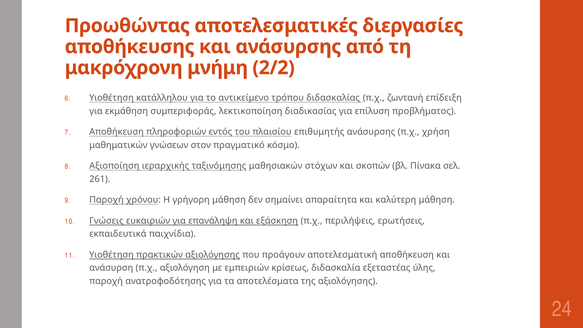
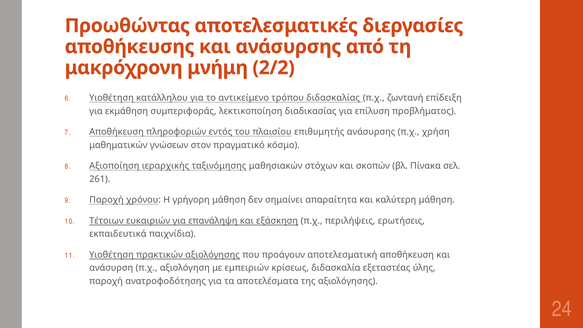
Γνώσεις: Γνώσεις -> Τέτοιων (106, 221)
